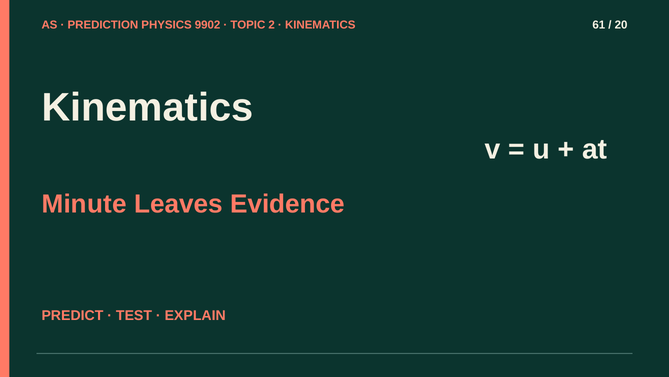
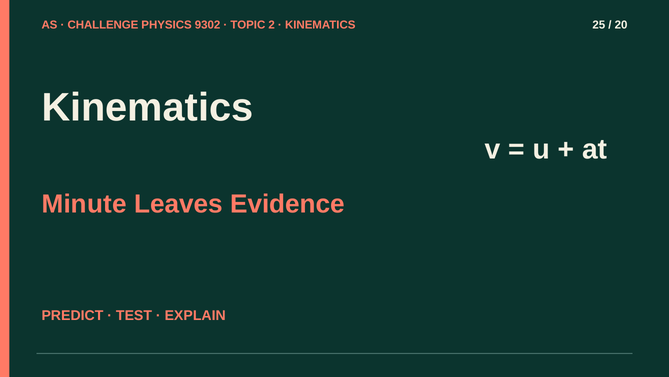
PREDICTION: PREDICTION -> CHALLENGE (103, 25)
9902: 9902 -> 9302 (208, 25)
61: 61 -> 25 (599, 25)
